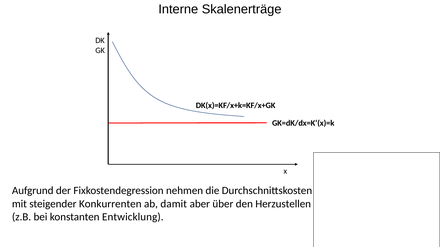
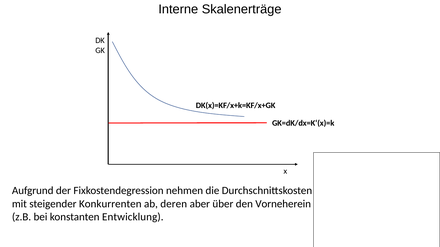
damit: damit -> deren (174, 204)
Herzustellen: Herzustellen -> Vorneherein (283, 204)
